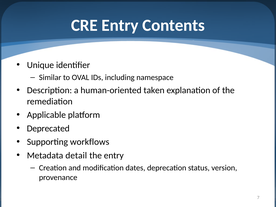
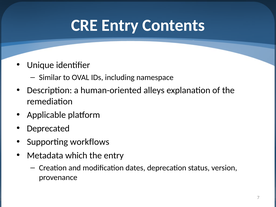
taken: taken -> alleys (154, 90)
detail: detail -> which (76, 155)
